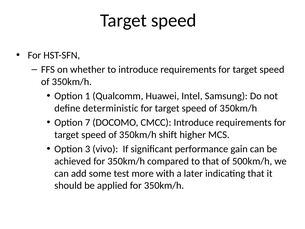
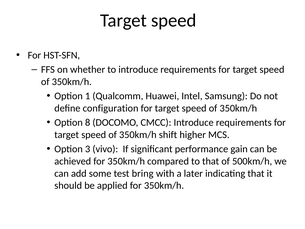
deterministic: deterministic -> configuration (111, 108)
7: 7 -> 8 (88, 122)
more: more -> bring (143, 173)
